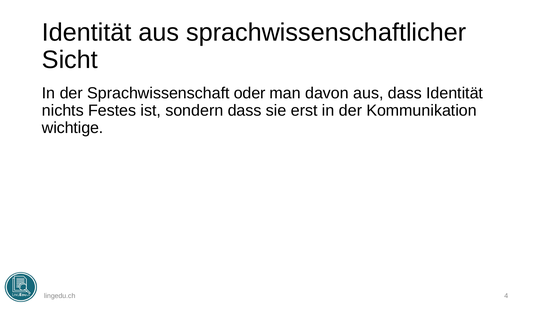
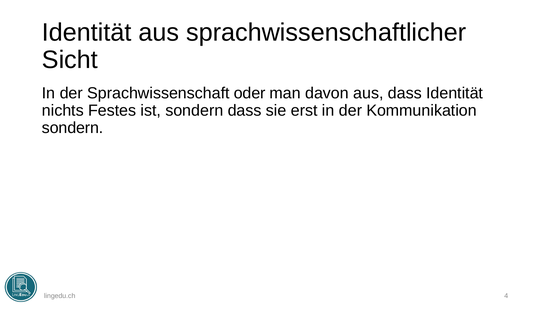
wichtige: wichtige -> sondern (73, 128)
